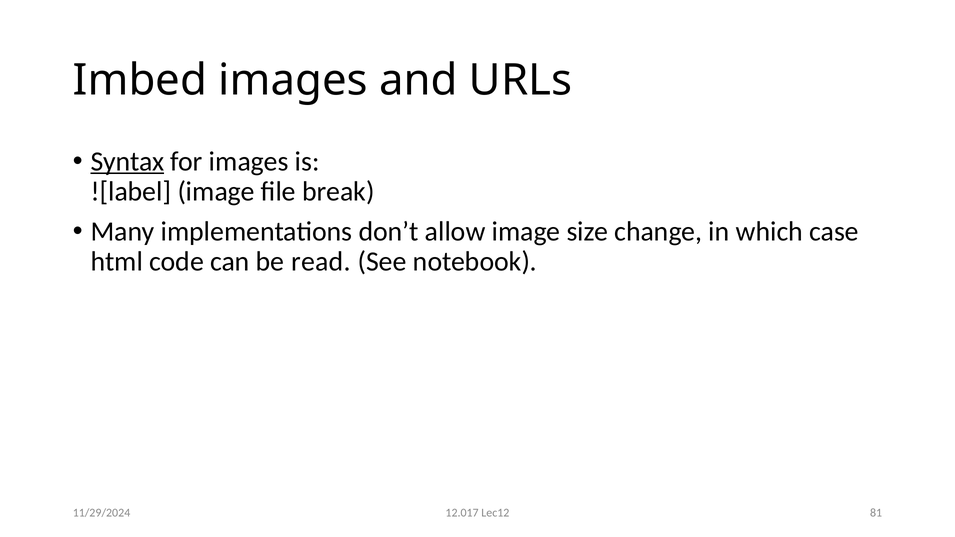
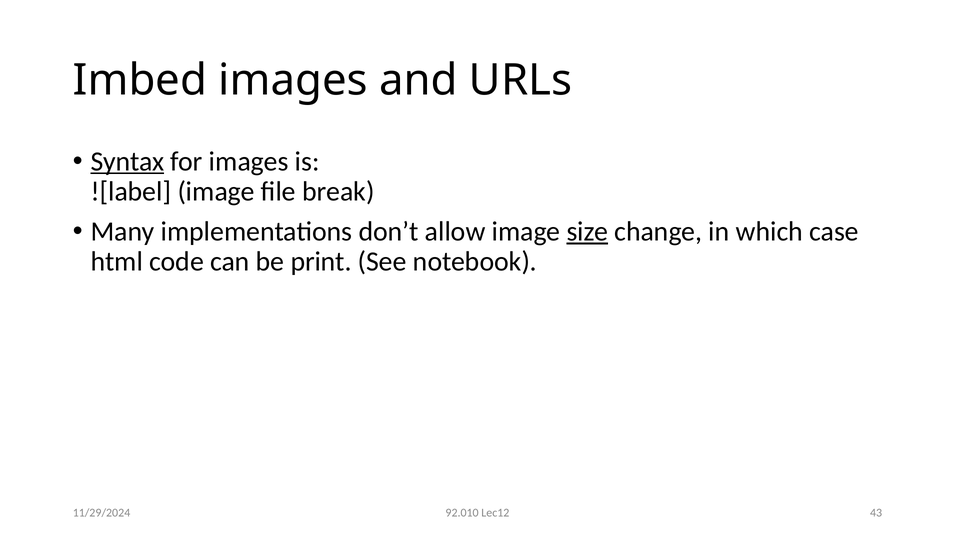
size underline: none -> present (587, 232)
read: read -> print (321, 262)
12.017: 12.017 -> 92.010 (462, 513)
81: 81 -> 43 (876, 513)
